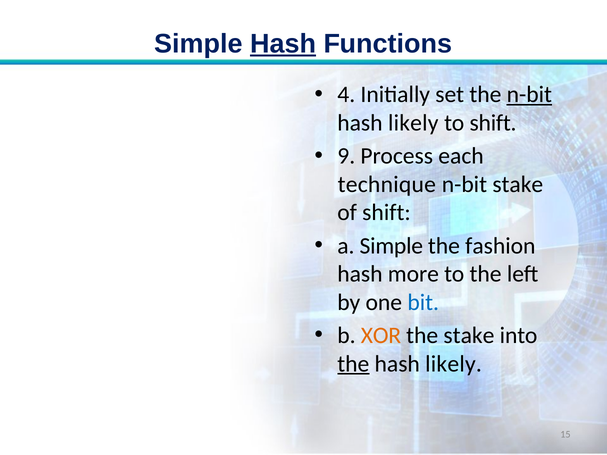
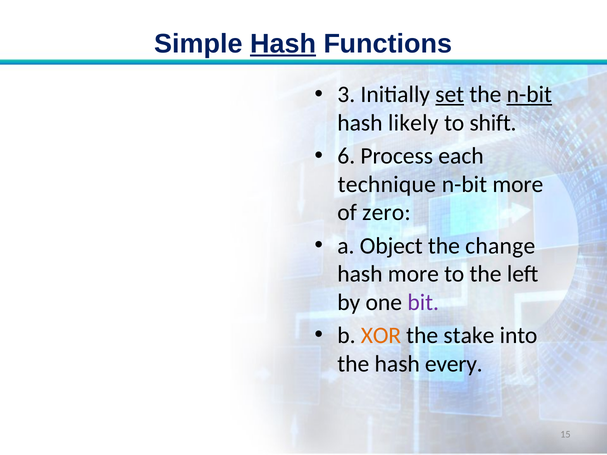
4: 4 -> 3 (346, 95)
set underline: none -> present (450, 95)
9: 9 -> 6 (346, 156)
n-bit stake: stake -> more (518, 184)
of shift: shift -> zero (386, 213)
a Simple: Simple -> Object (391, 246)
fashion: fashion -> change (500, 246)
bit colour: blue -> purple (423, 303)
the underline: present -> none (353, 364)
likely: likely -> every (454, 364)
